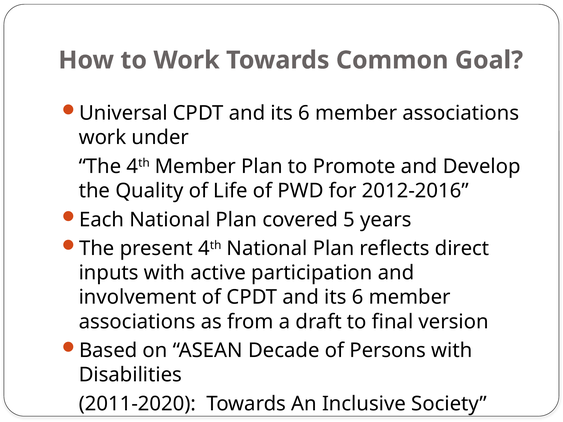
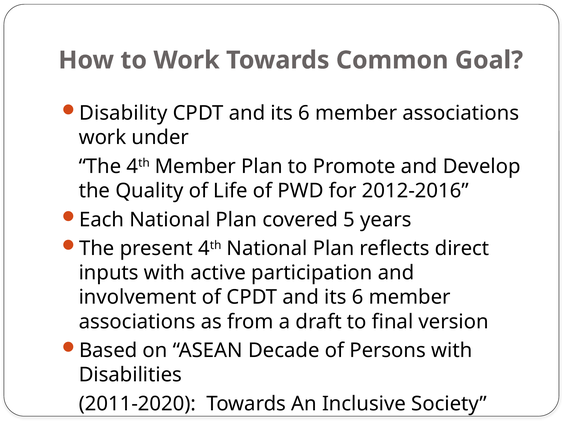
Universal: Universal -> Disability (123, 113)
